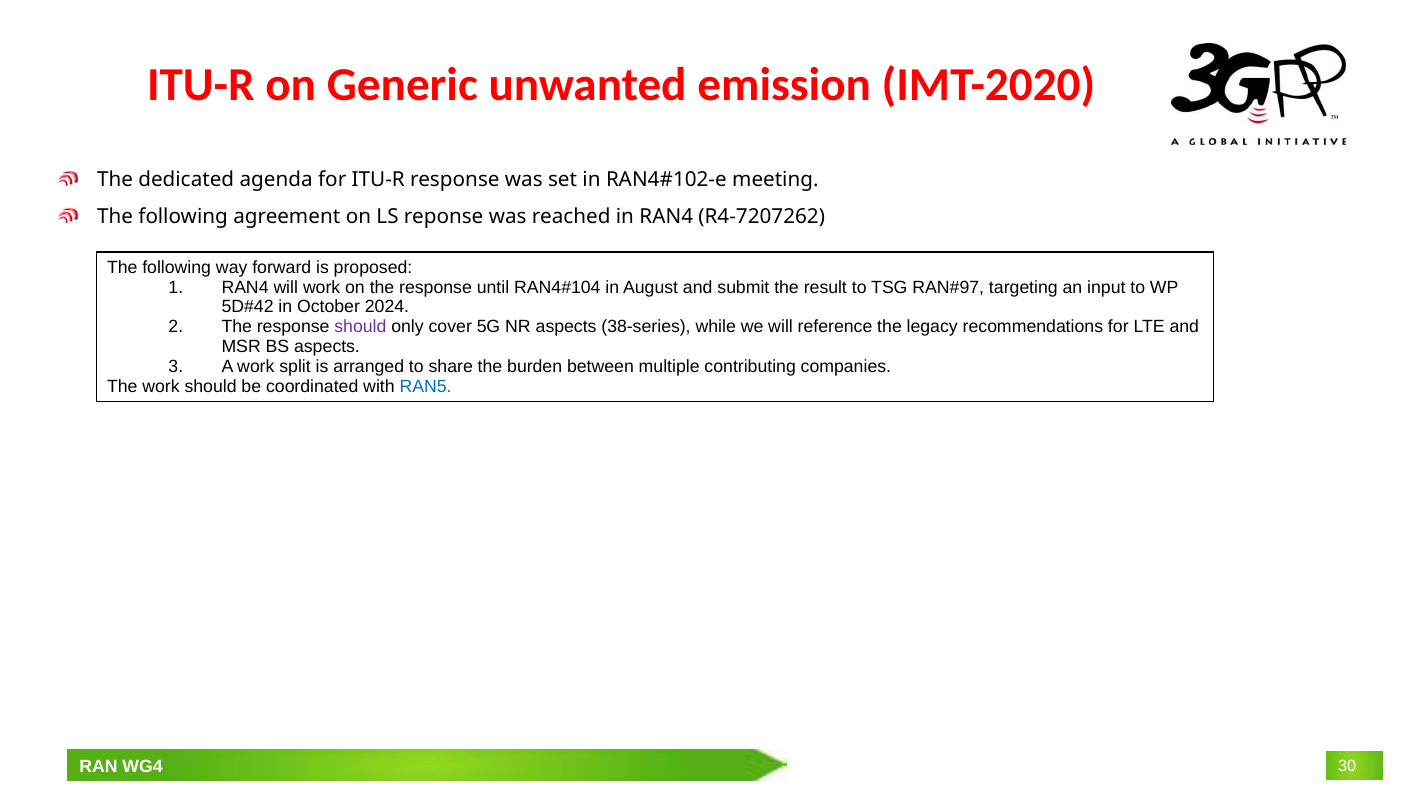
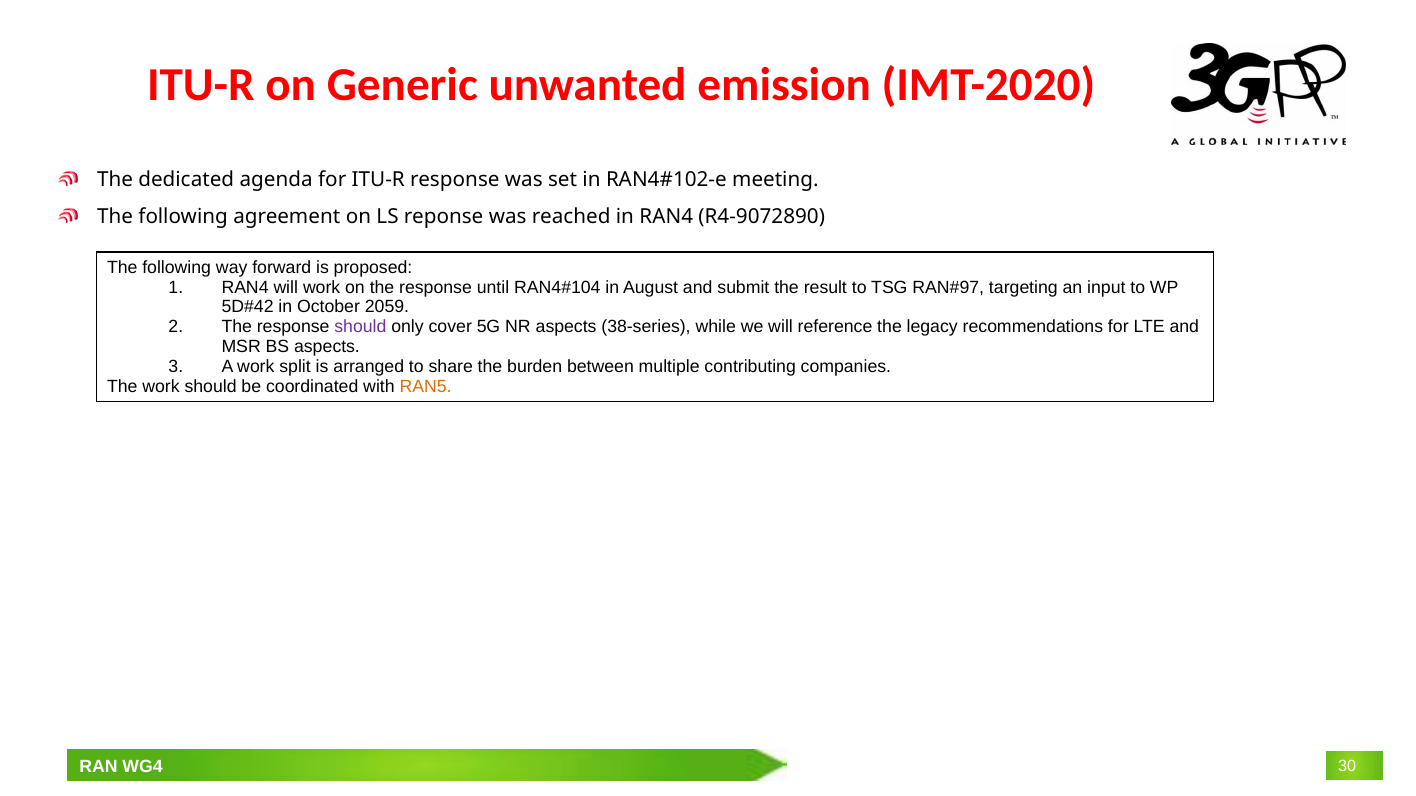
R4-7207262: R4-7207262 -> R4-9072890 (762, 217)
2024: 2024 -> 2059 (387, 307)
RAN5 colour: blue -> orange (426, 387)
